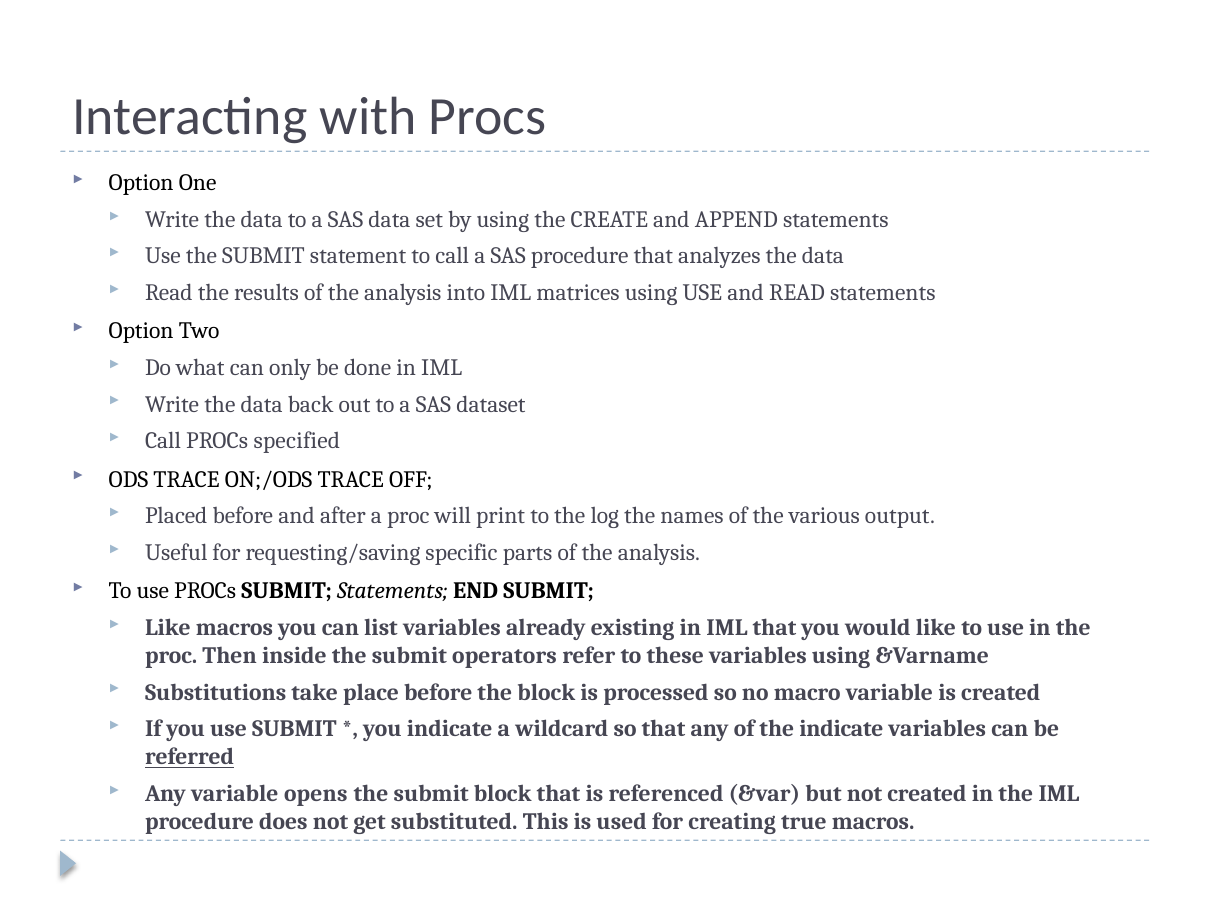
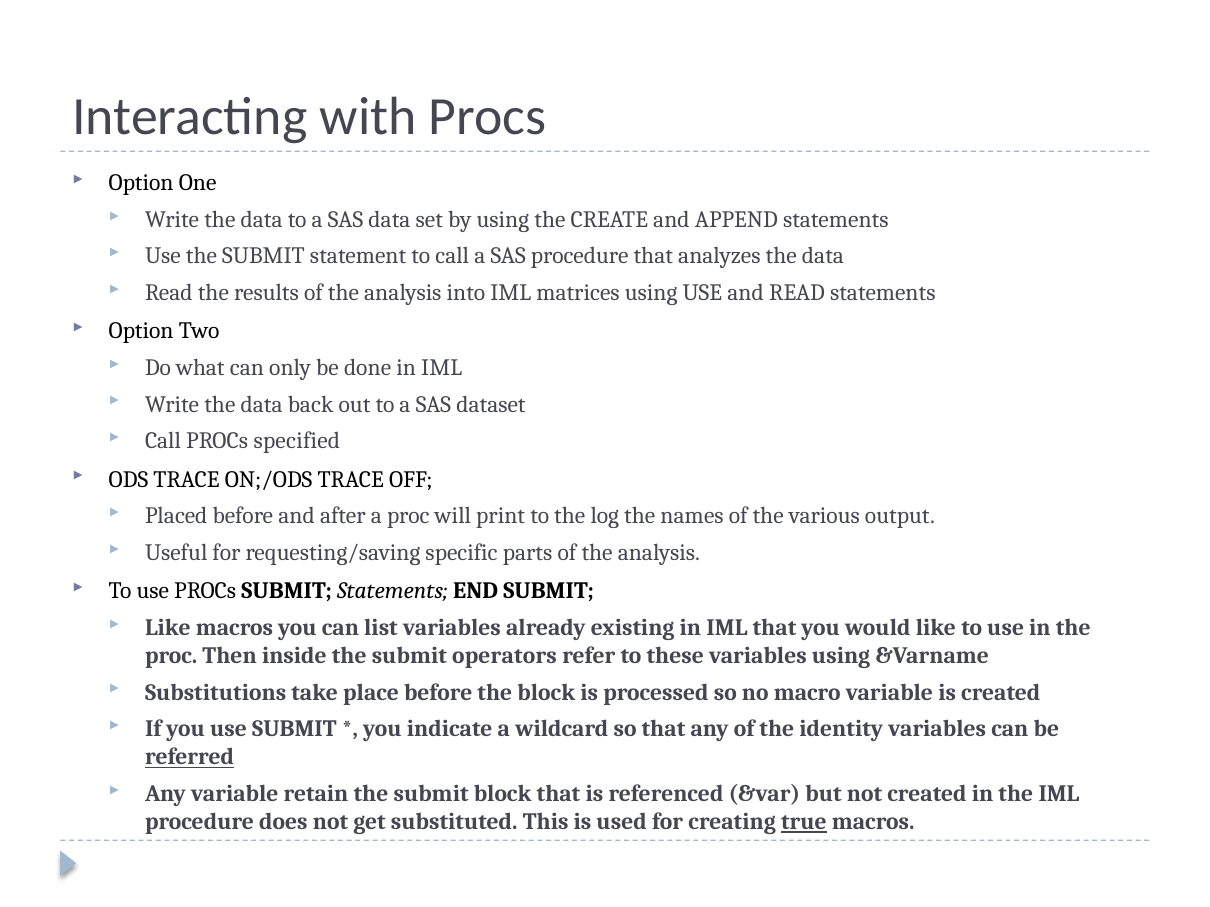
the indicate: indicate -> identity (841, 729)
opens: opens -> retain (316, 794)
true underline: none -> present (804, 822)
